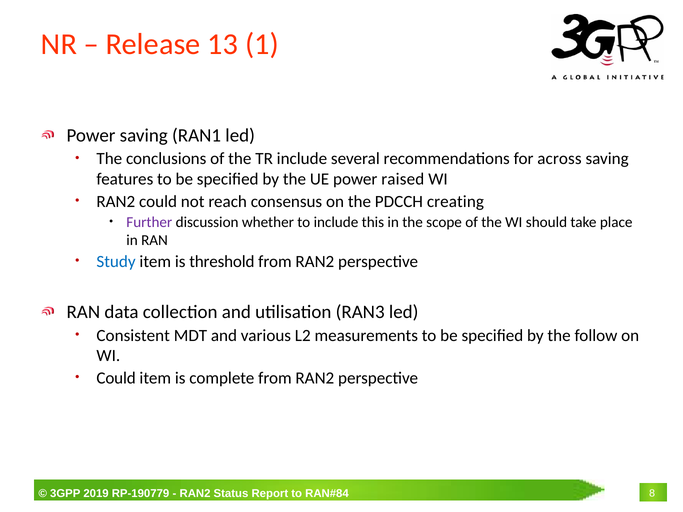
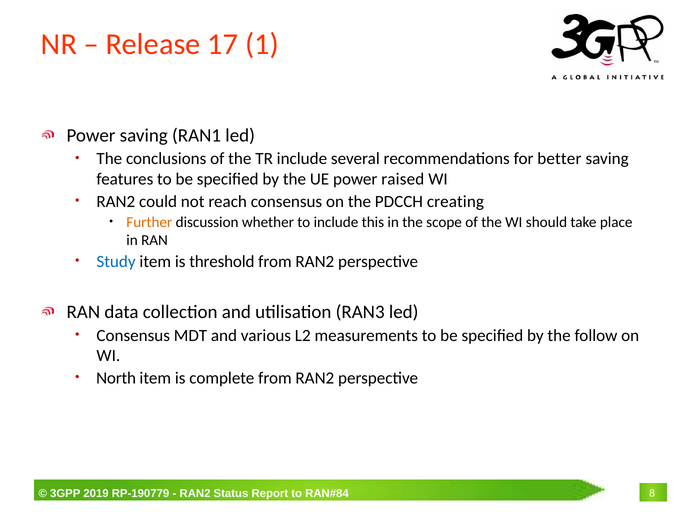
13: 13 -> 17 (223, 44)
across: across -> better (559, 159)
Further colour: purple -> orange (149, 222)
Consistent: Consistent -> Consensus (133, 336)
Could: Could -> North (116, 378)
